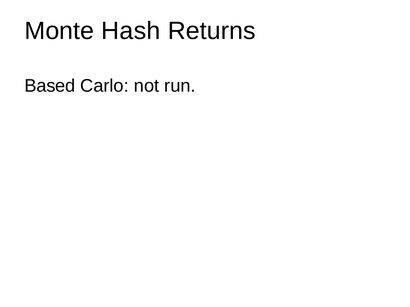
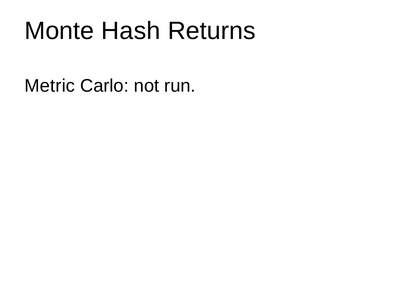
Based: Based -> Metric (50, 86)
